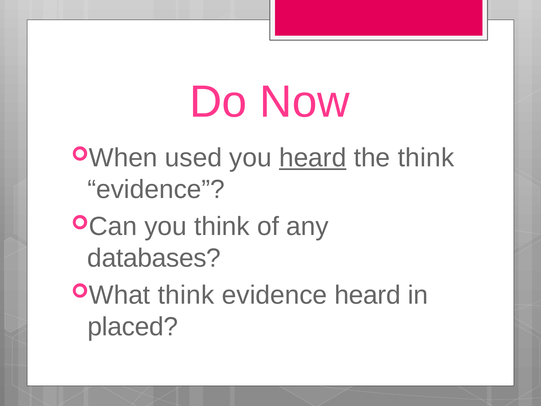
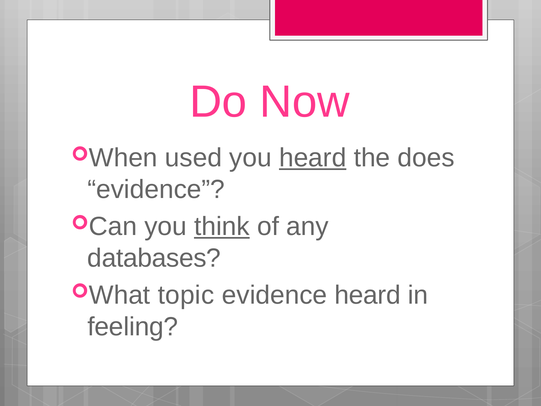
the think: think -> does (426, 158)
think underline: none -> present (222, 226)
think: think -> topic (186, 295)
placed: placed -> feeling (133, 326)
